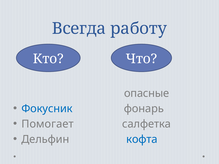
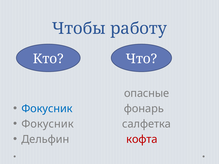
Всегда: Всегда -> Чтобы (79, 29)
Помогает: Помогает -> Фокусник (48, 124)
кофта colour: blue -> red (142, 139)
